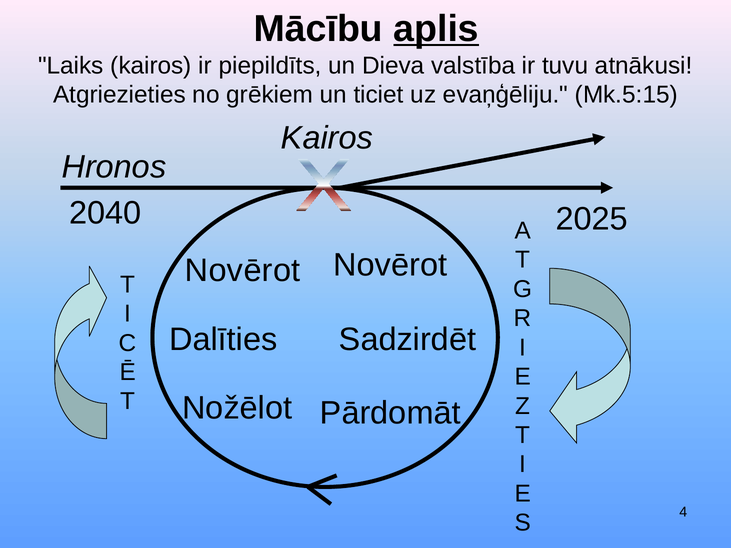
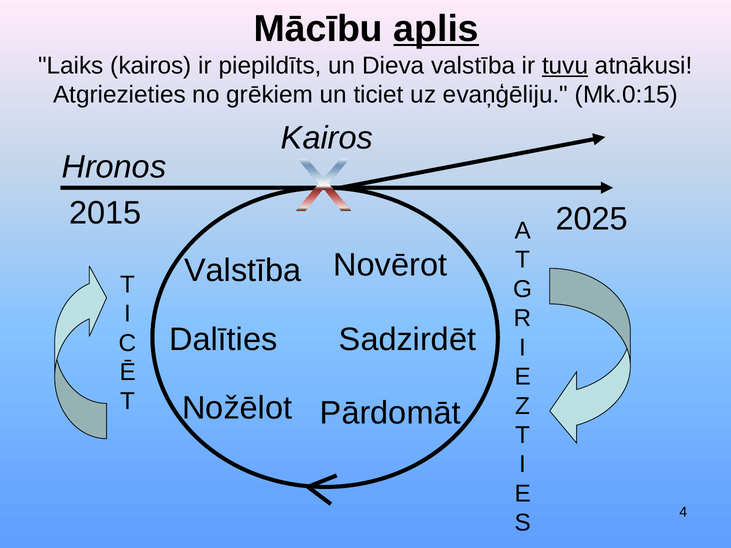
tuvu underline: none -> present (565, 66)
Mk.5:15: Mk.5:15 -> Mk.0:15 (626, 95)
2040: 2040 -> 2015 (105, 213)
Novērot: Novērot -> Valstība (243, 271)
